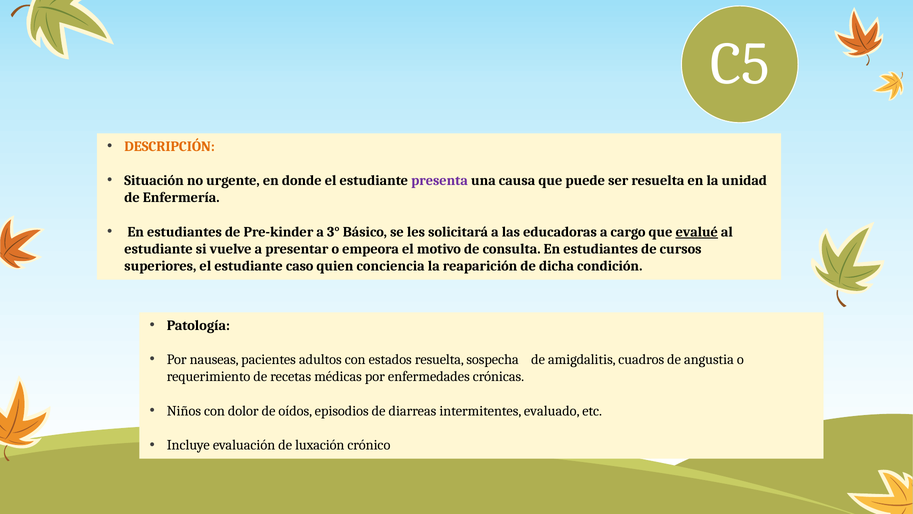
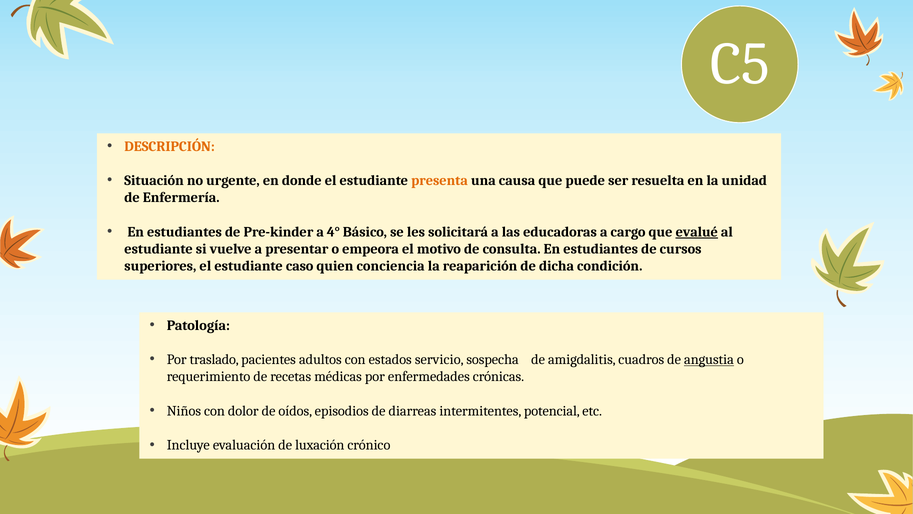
presenta colour: purple -> orange (440, 180)
3°: 3° -> 4° (333, 232)
nauseas: nauseas -> traslado (214, 359)
estados resuelta: resuelta -> servicio (439, 359)
angustia underline: none -> present (709, 359)
evaluado: evaluado -> potencial (552, 411)
